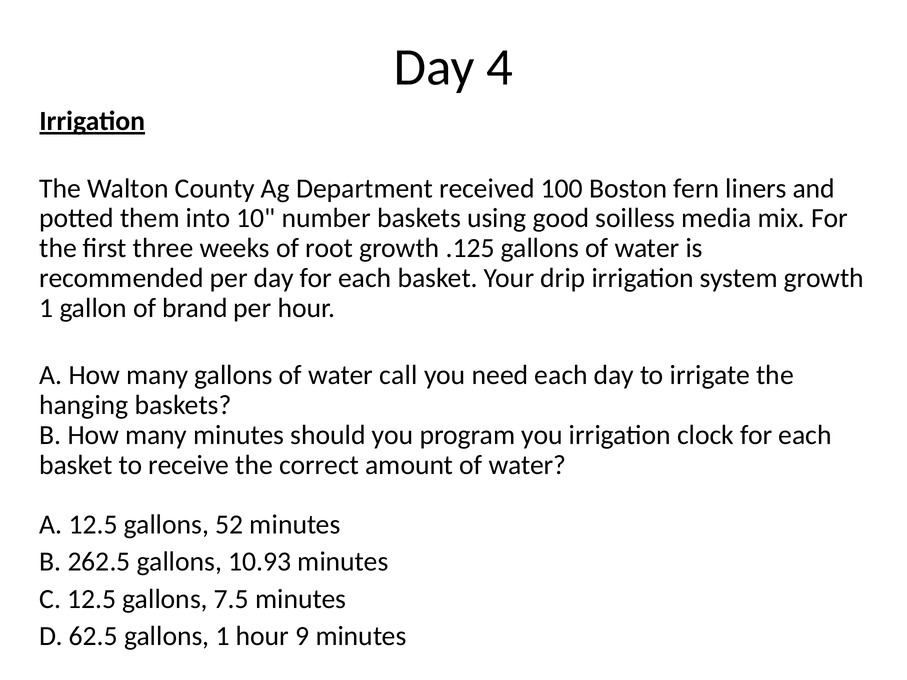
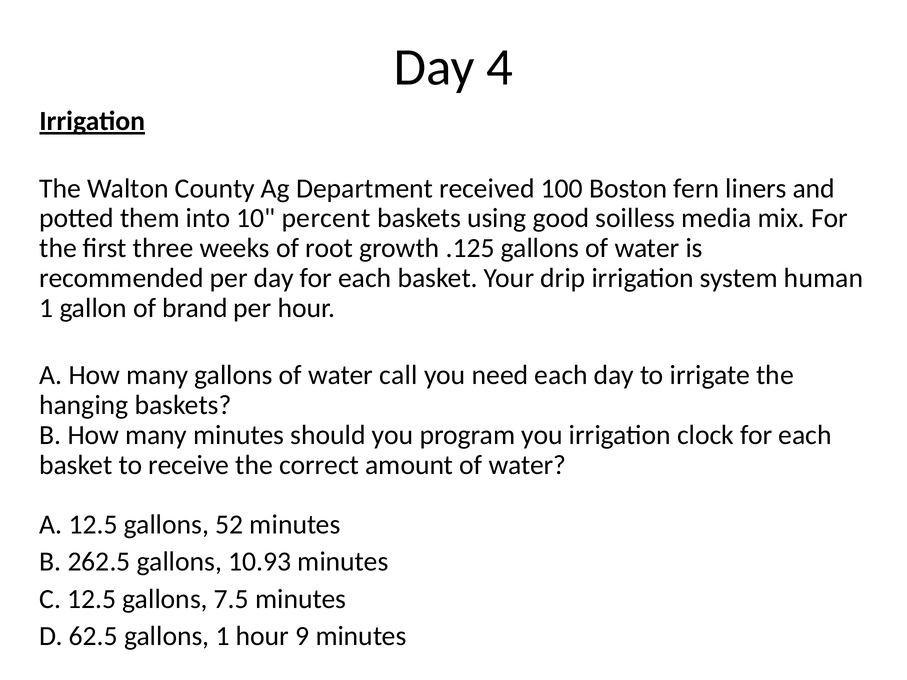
number: number -> percent (326, 218)
system growth: growth -> human (824, 278)
